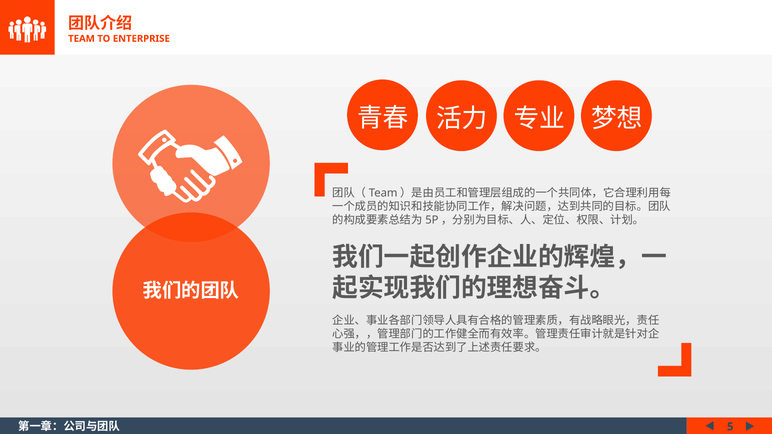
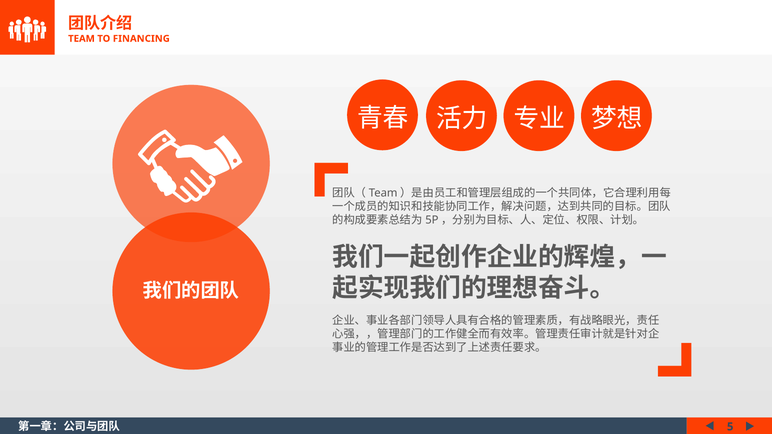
ENTERPRISE: ENTERPRISE -> FINANCING (141, 39)
